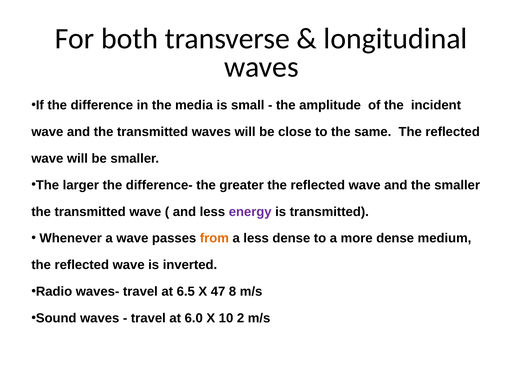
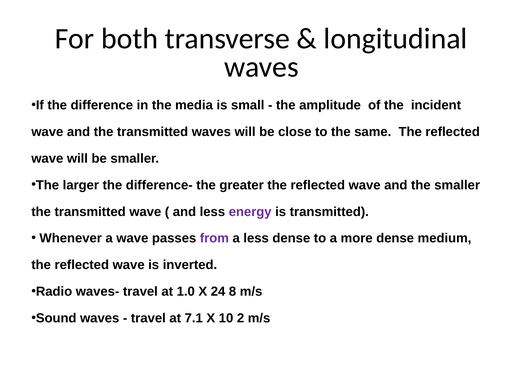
from colour: orange -> purple (214, 238)
6.5: 6.5 -> 1.0 (186, 292)
47: 47 -> 24 (218, 292)
6.0: 6.0 -> 7.1 (194, 318)
